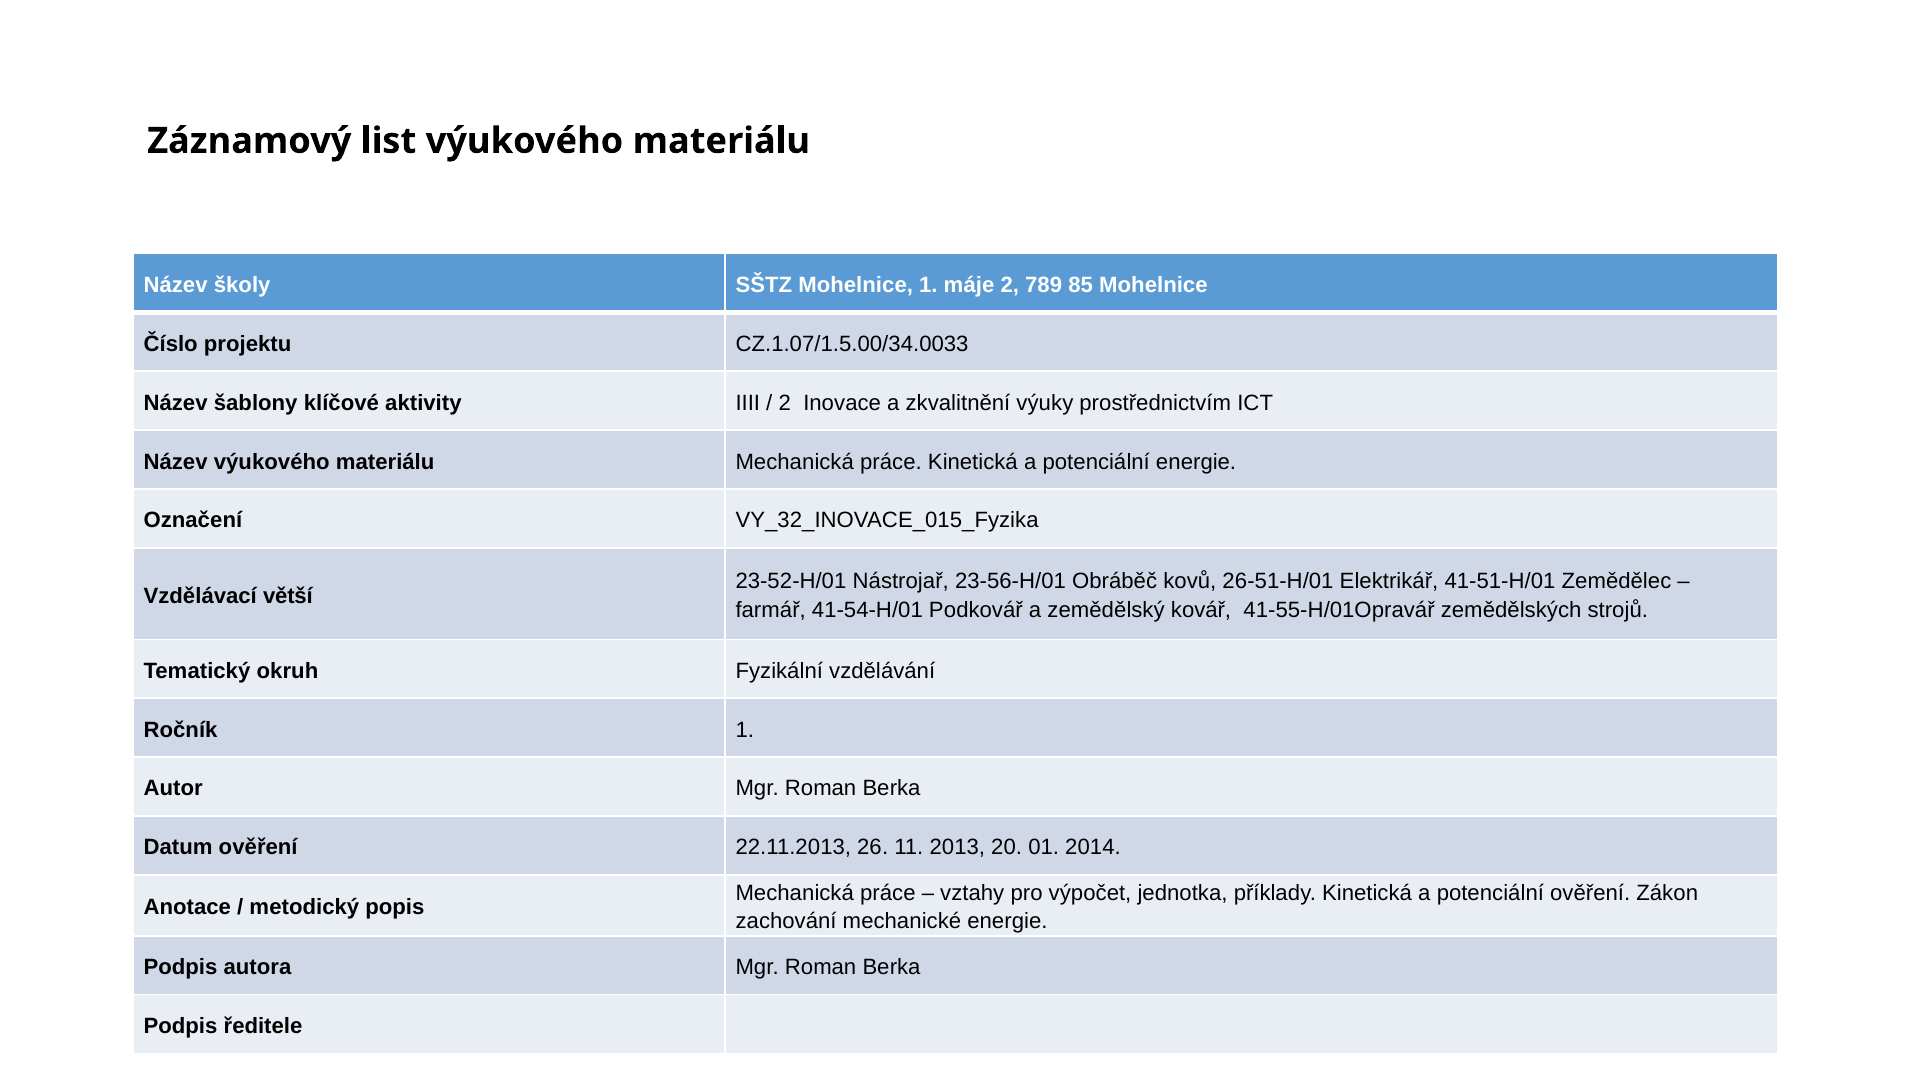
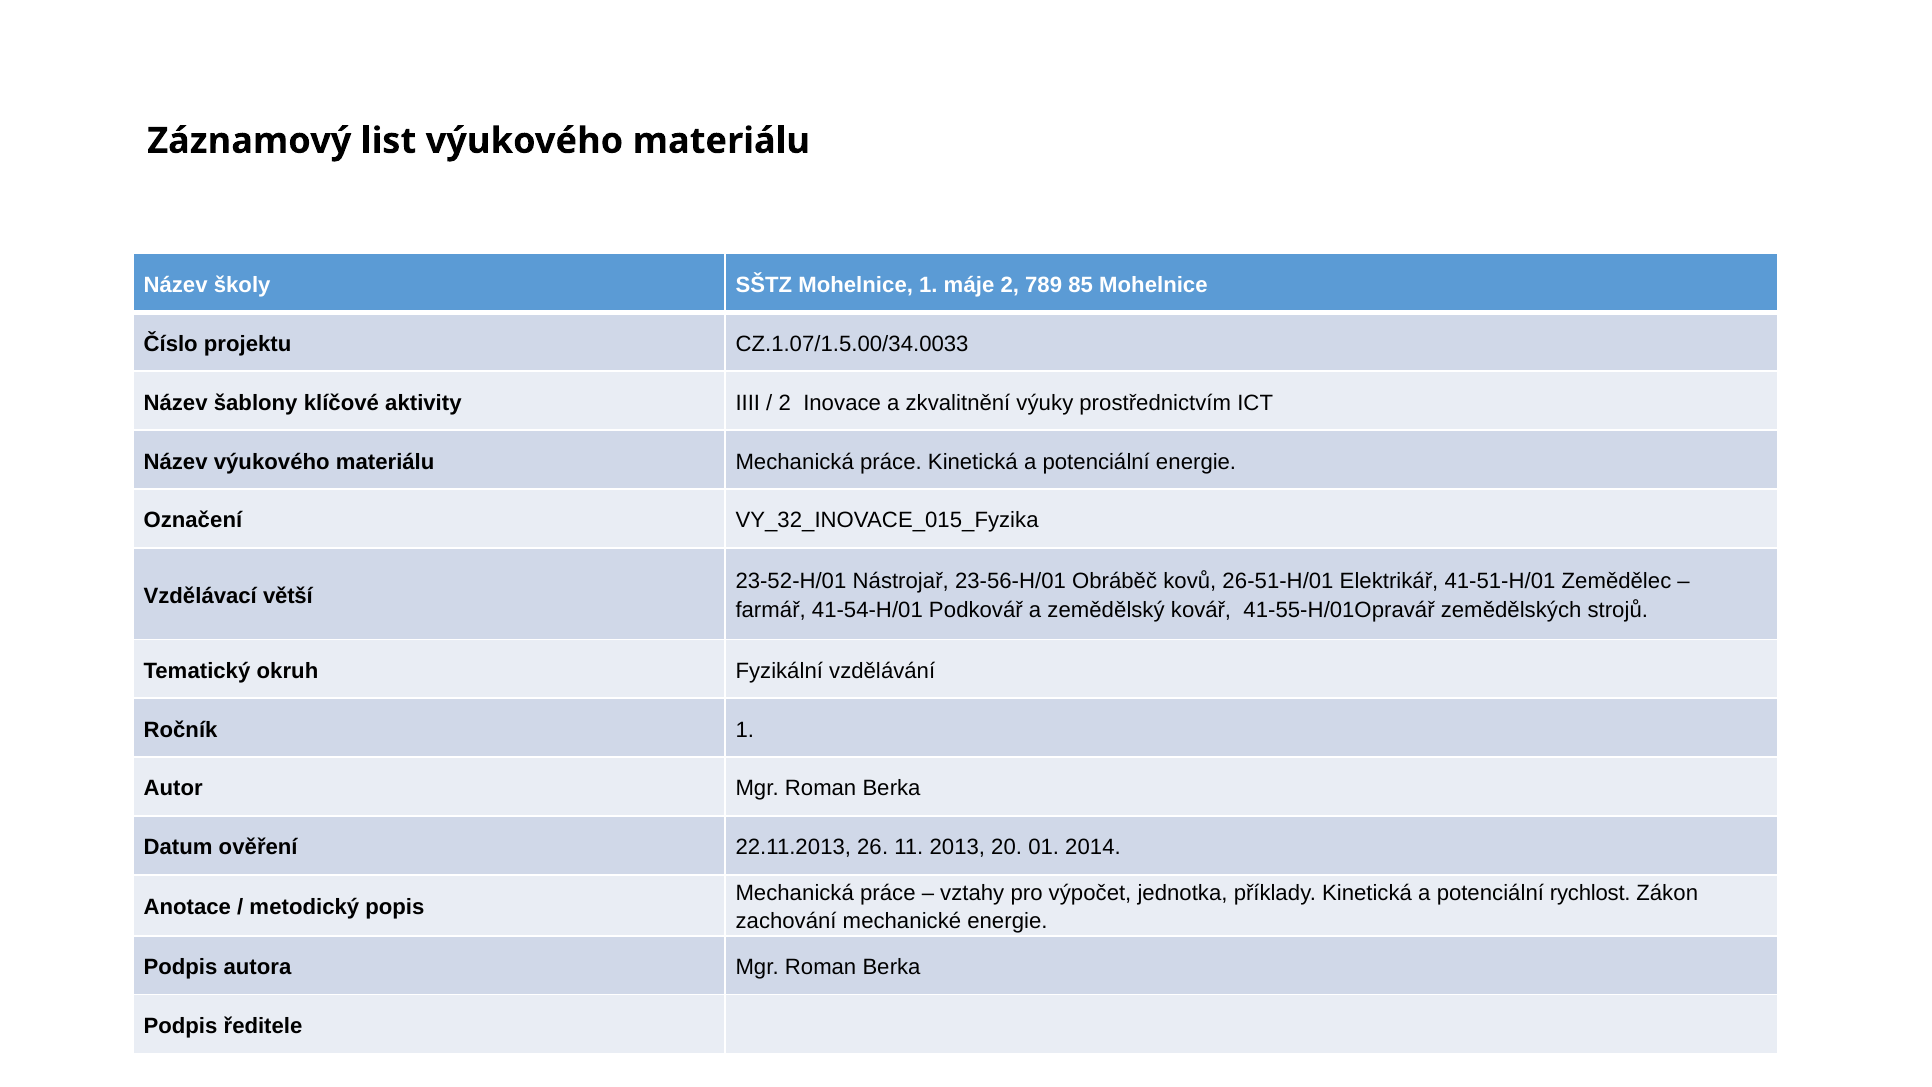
potenciální ověření: ověření -> rychlost (1590, 893)
